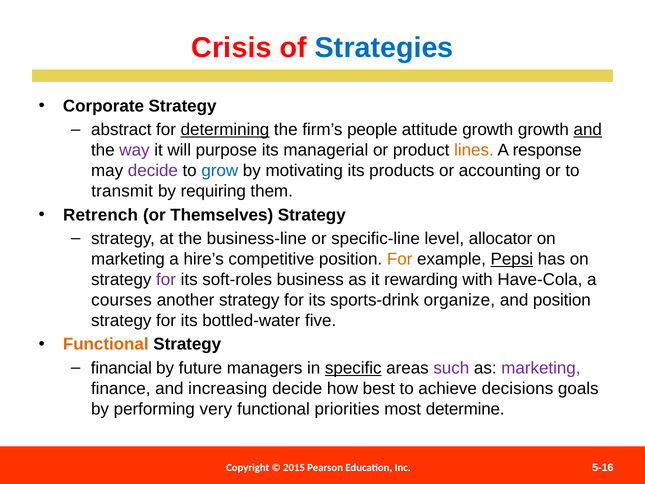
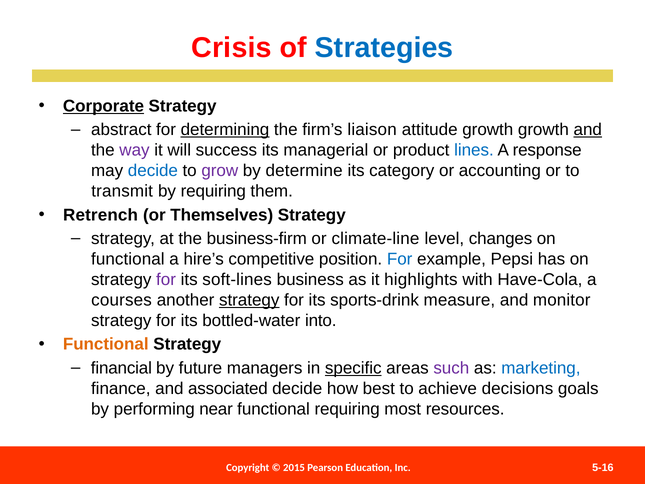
Corporate underline: none -> present (103, 106)
people: people -> liaison (372, 130)
purpose: purpose -> success (226, 150)
lines colour: orange -> blue (474, 150)
decide colour: purple -> blue (153, 171)
grow colour: blue -> purple (220, 171)
motivating: motivating -> determine (304, 171)
products: products -> category (402, 171)
business-line: business-line -> business-firm (257, 239)
specific-line: specific-line -> climate-line (375, 239)
allocator: allocator -> changes (501, 239)
marketing: marketing -> functional (128, 259)
For colour: orange -> blue (400, 259)
Pepsi underline: present -> none (512, 259)
soft-roles: soft-roles -> soft-lines (237, 280)
rewarding: rewarding -> highlights (421, 280)
strategy underline: none -> present (249, 300)
organize: organize -> measure (459, 300)
and position: position -> monitor (562, 300)
five: five -> into (321, 320)
marketing colour: purple -> blue (541, 368)
increasing: increasing -> associated (228, 388)
very: very -> near (216, 409)
functional priorities: priorities -> requiring (347, 409)
determine: determine -> resources (465, 409)
